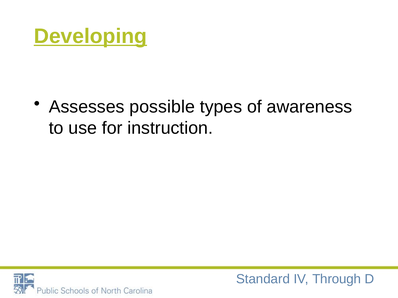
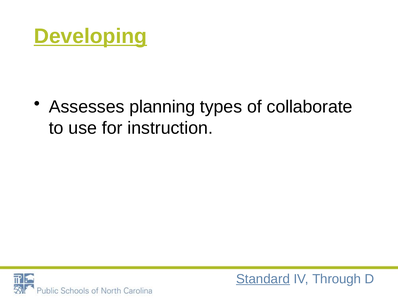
possible: possible -> planning (162, 107)
awareness: awareness -> collaborate (310, 107)
Standard underline: none -> present (263, 279)
